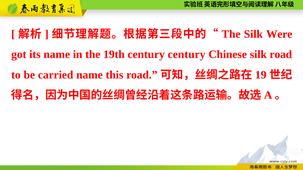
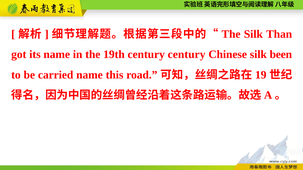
Were: Were -> Than (279, 34)
silk road: road -> been (281, 55)
